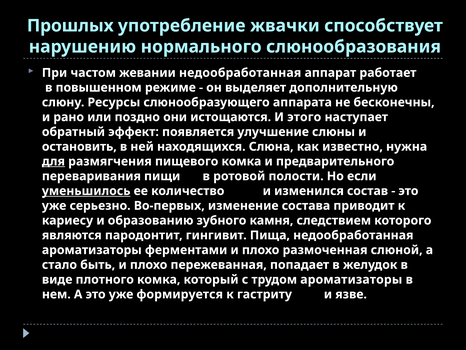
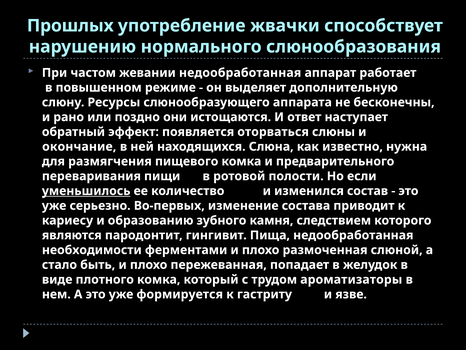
этого: этого -> ответ (304, 117)
улучшение: улучшение -> оторваться (273, 132)
остановить: остановить -> окончание (79, 146)
для underline: present -> none (53, 161)
ароматизаторы: ароматизаторы -> необходимости (92, 250)
